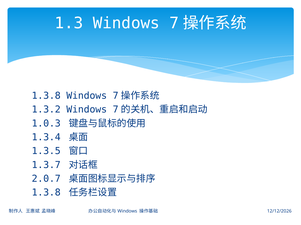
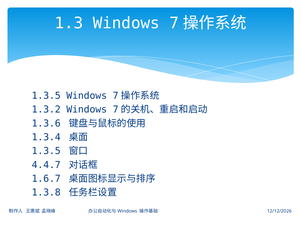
1.3.8: 1.3.8 -> 1.3.5 (46, 96)
1.0.3: 1.0.3 -> 1.3.6 (46, 124)
1.3.7: 1.3.7 -> 4.4.7 (46, 165)
2.0.7: 2.0.7 -> 1.6.7 (46, 179)
